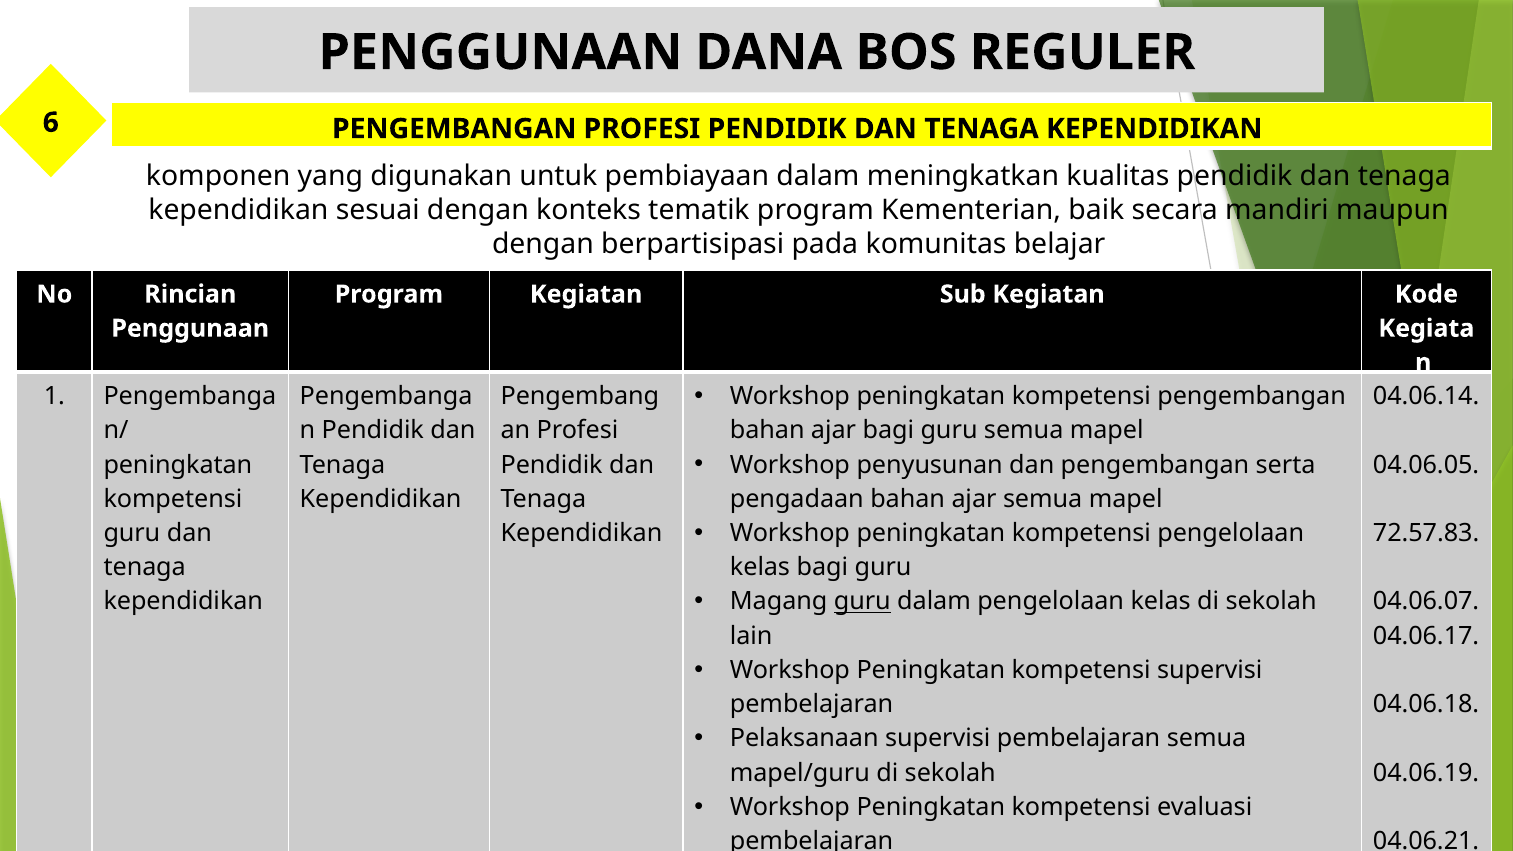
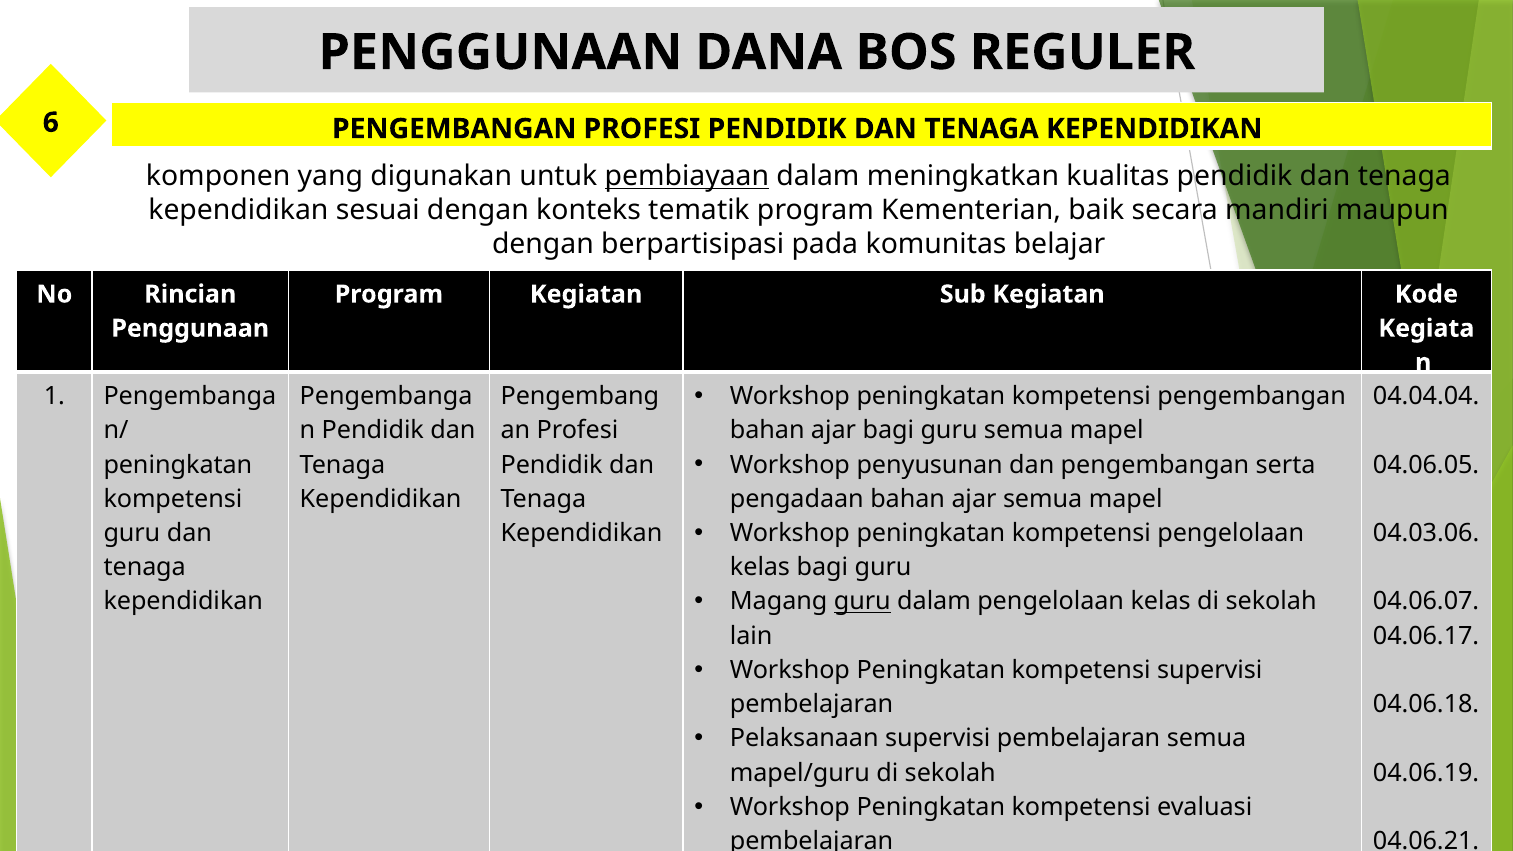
pembiayaan underline: none -> present (687, 176)
04.06.14: 04.06.14 -> 04.04.04 (1426, 396)
72.57.83: 72.57.83 -> 04.03.06 (1426, 533)
